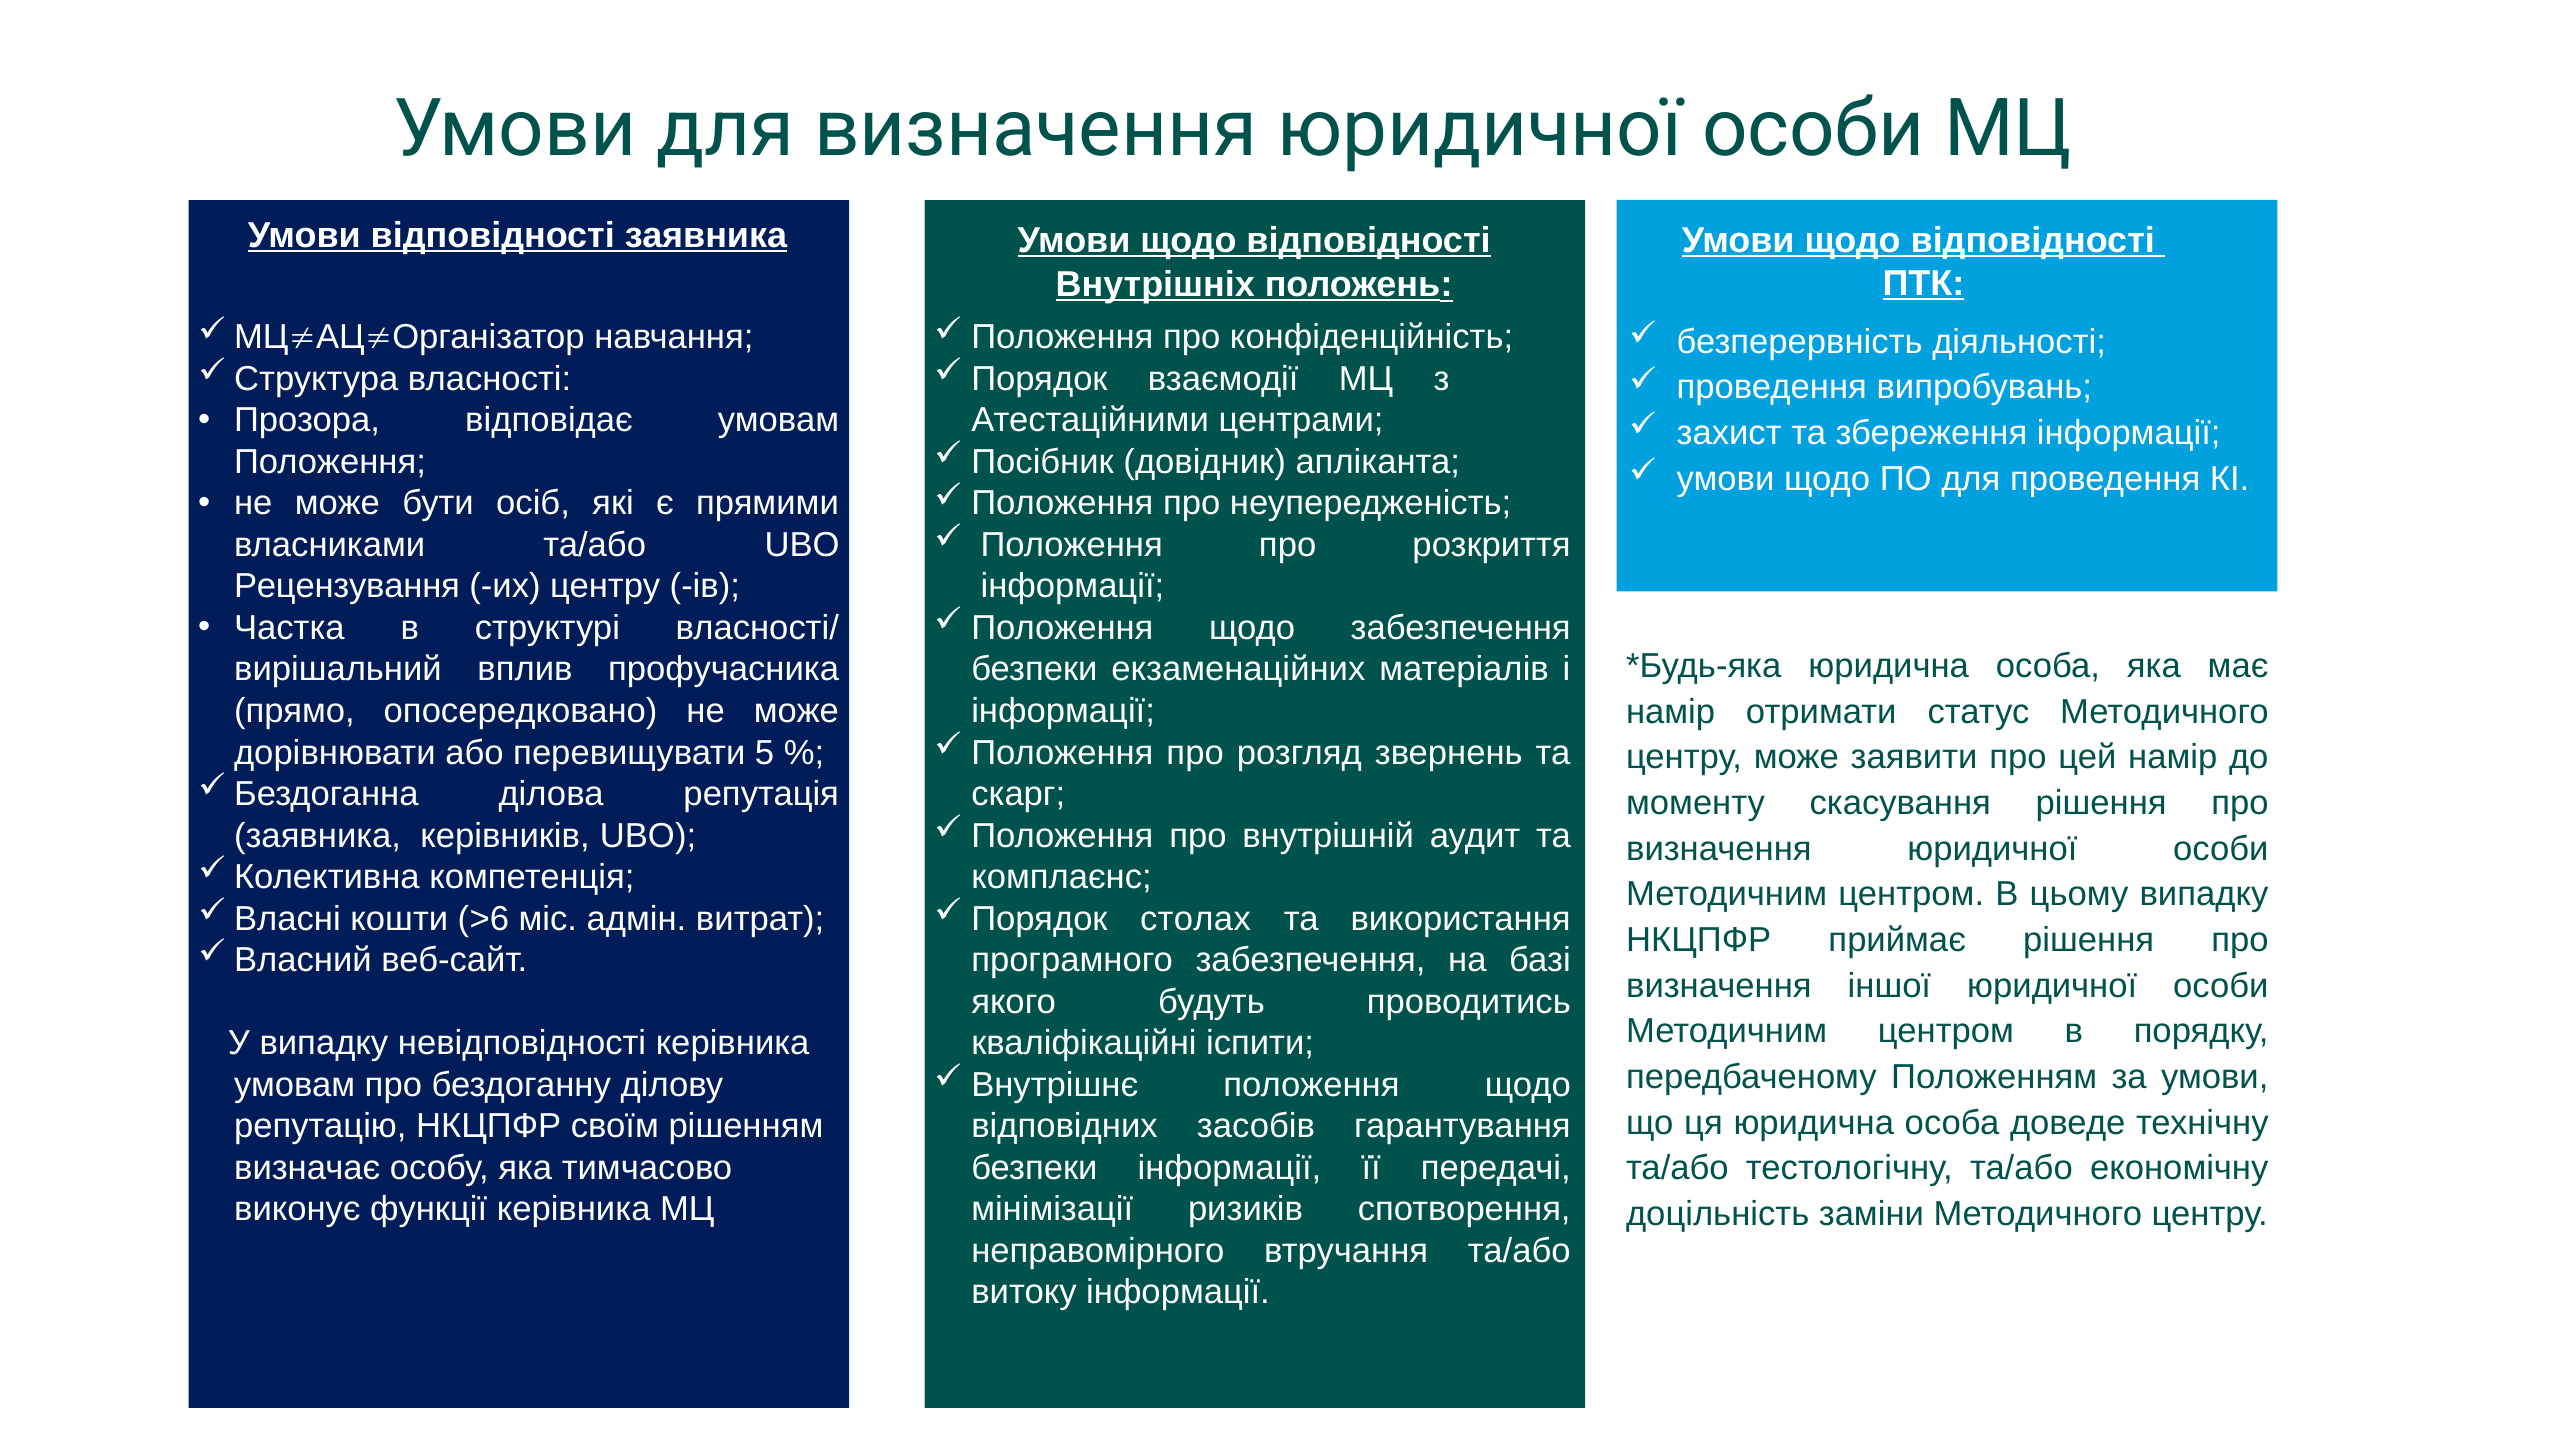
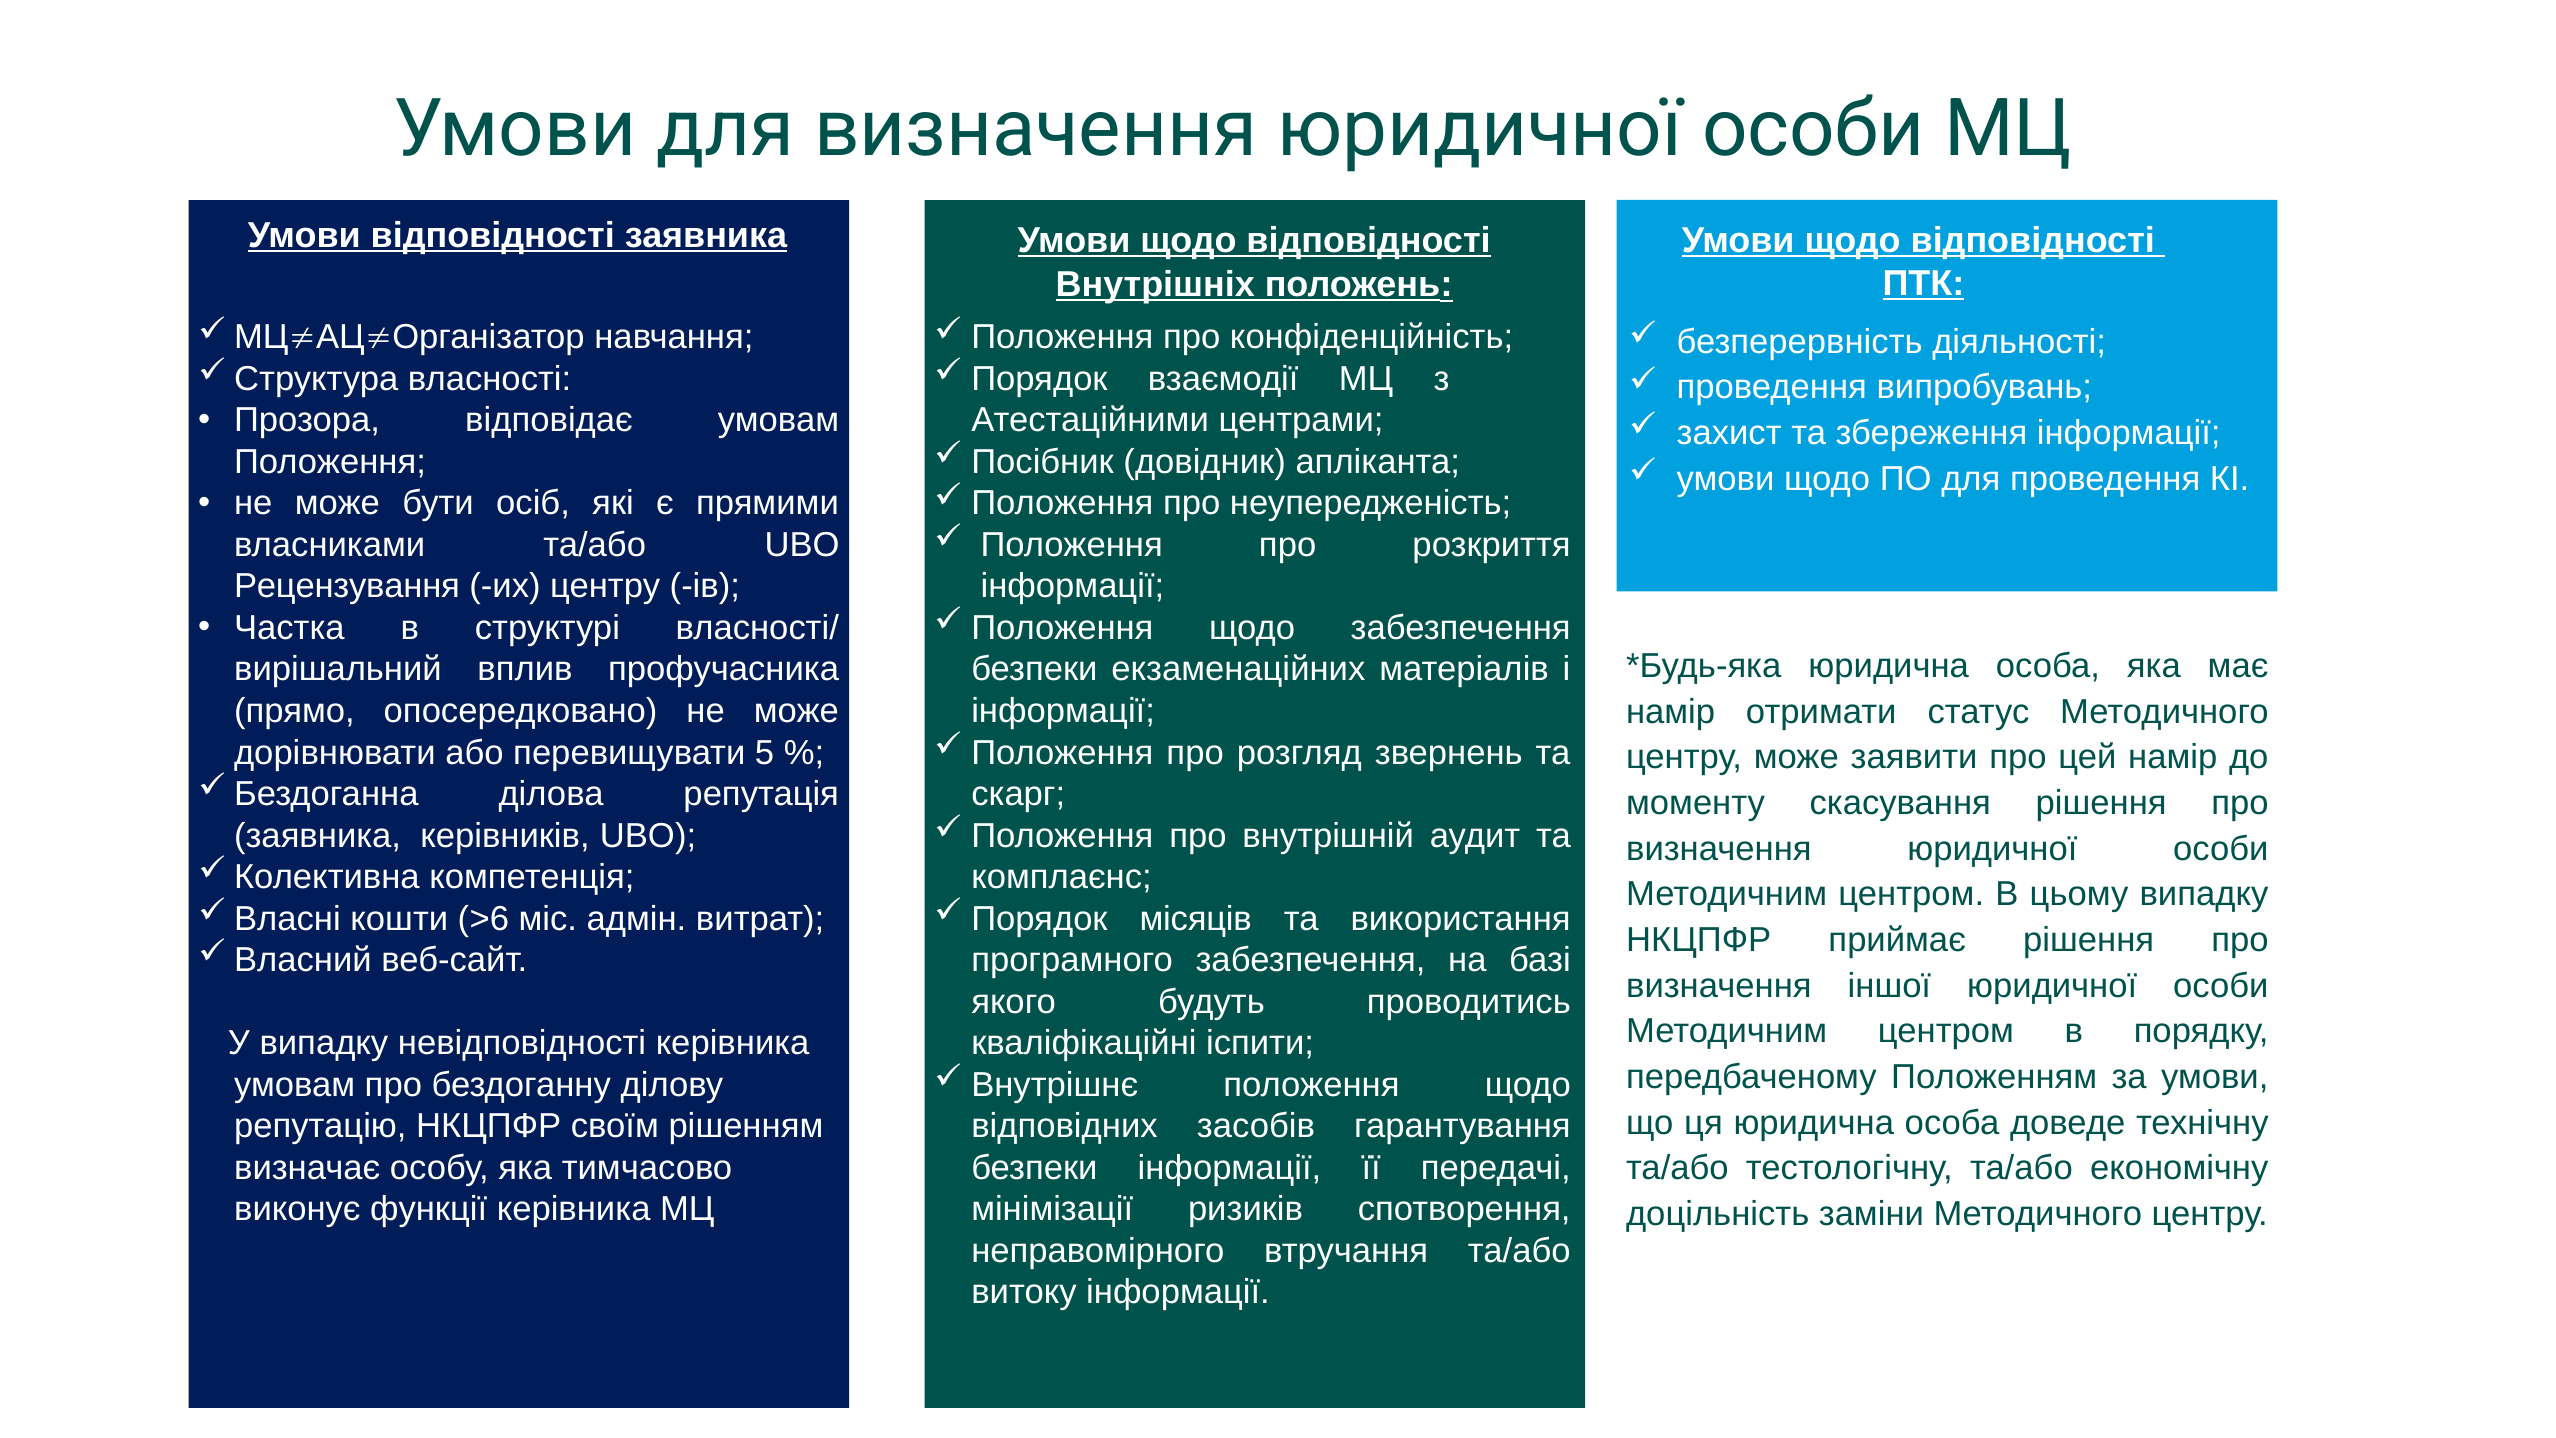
столах: столах -> місяців (1196, 919)
